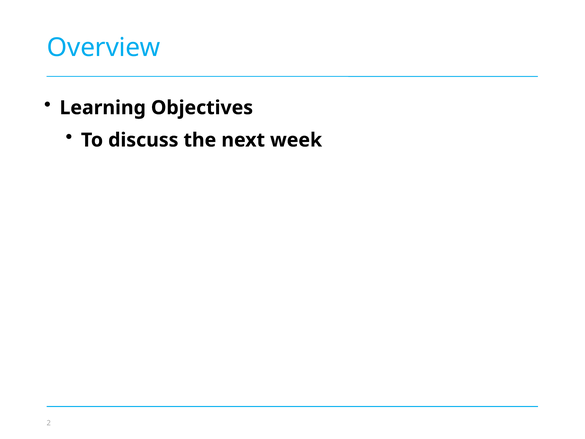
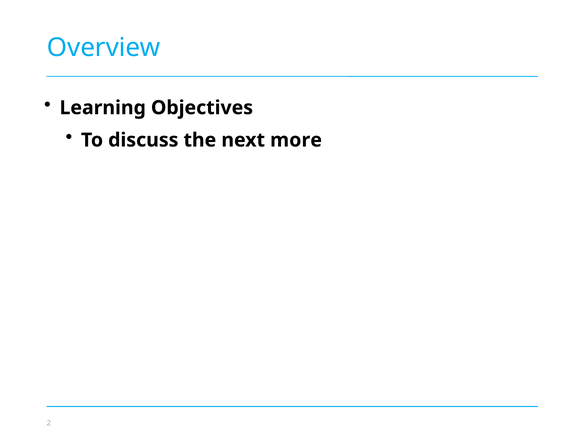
week: week -> more (296, 140)
